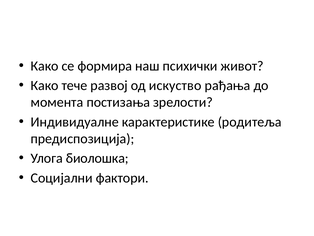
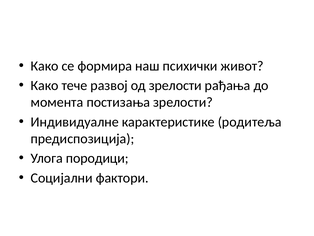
од искуство: искуство -> зрелости (175, 85)
биолошка: биолошка -> породици (97, 158)
